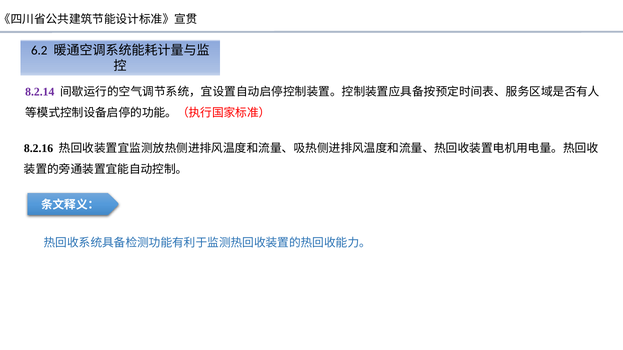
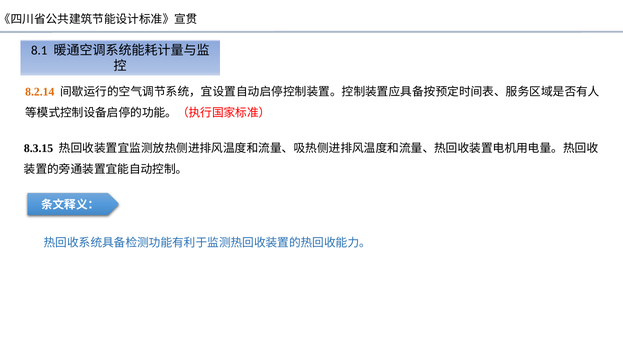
6.2: 6.2 -> 8.1 (39, 51)
8.2.14 colour: purple -> orange (40, 92)
8.2.16: 8.2.16 -> 8.3.15 (39, 148)
